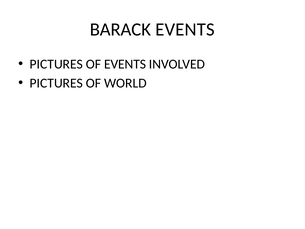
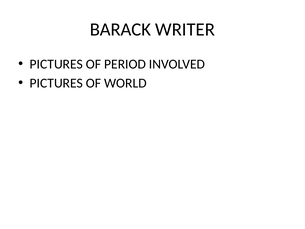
BARACK EVENTS: EVENTS -> WRITER (185, 30)
OF EVENTS: EVENTS -> PERIOD (125, 64)
